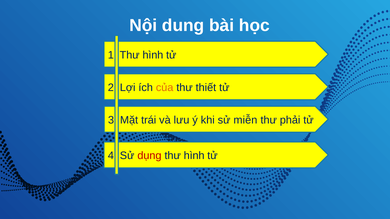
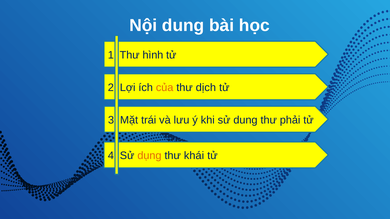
thiết: thiết -> dịch (206, 88)
sử miễn: miễn -> dung (245, 120)
dụng colour: red -> orange (149, 156)
hình: hình -> khái (194, 156)
